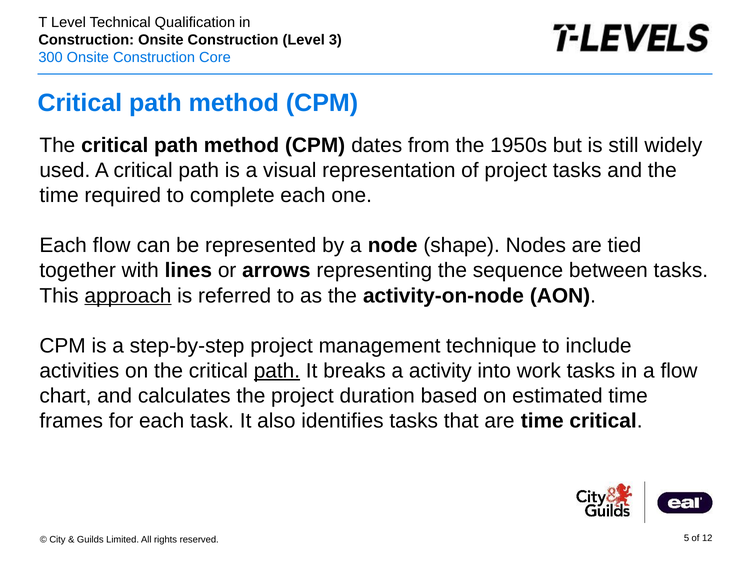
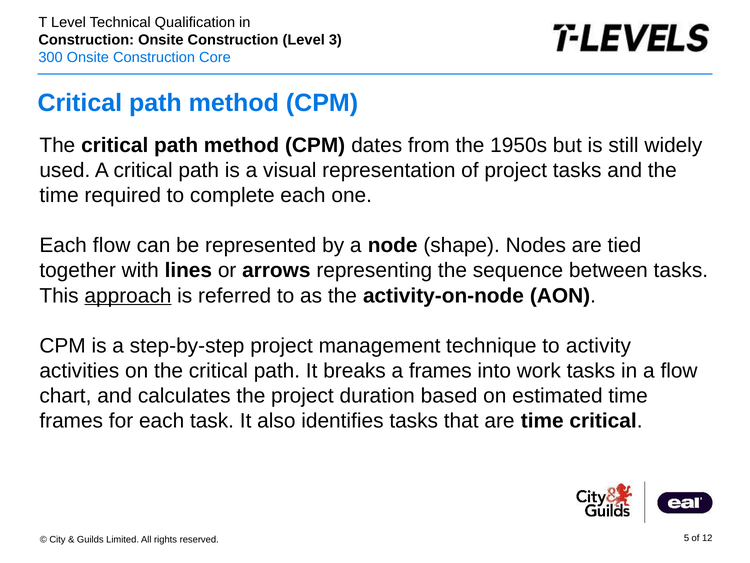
include: include -> activity (598, 345)
path underline: present -> none (277, 370)
a activity: activity -> frames (440, 370)
